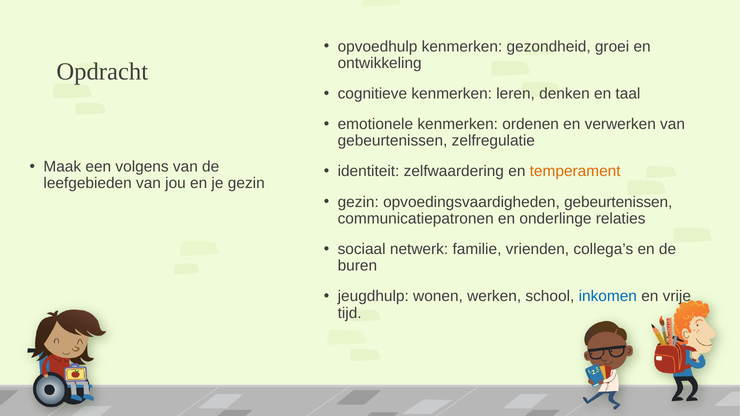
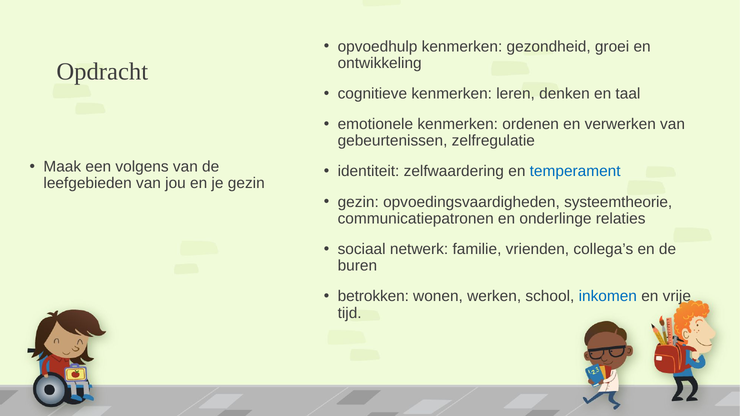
temperament colour: orange -> blue (575, 172)
opvoedingsvaardigheden gebeurtenissen: gebeurtenissen -> systeemtheorie (618, 202)
jeugdhulp: jeugdhulp -> betrokken (373, 296)
